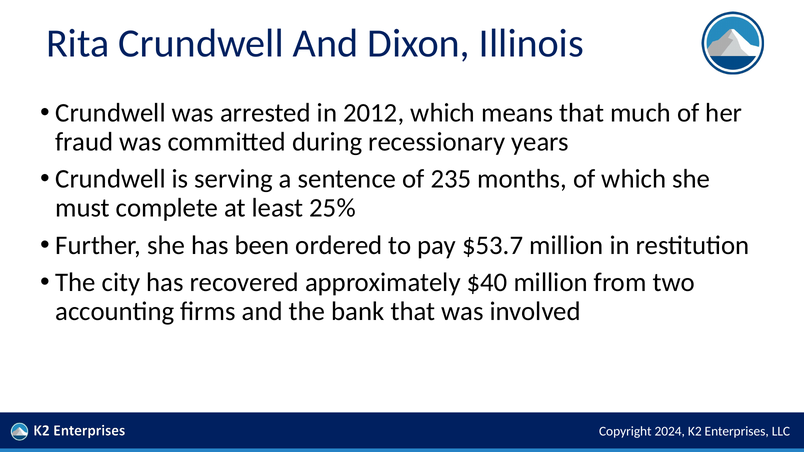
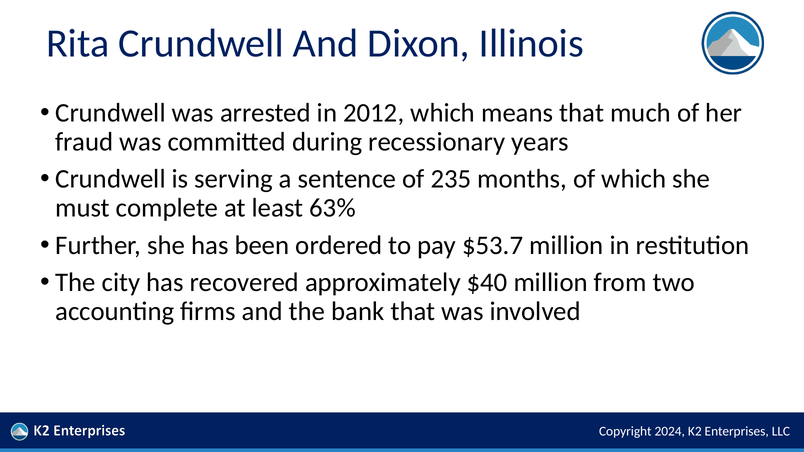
25%: 25% -> 63% (332, 208)
